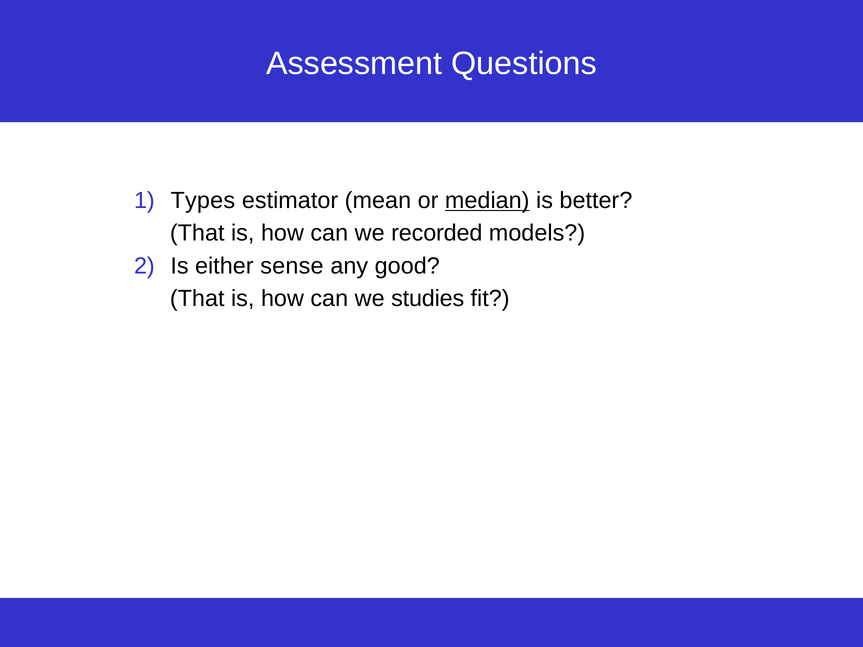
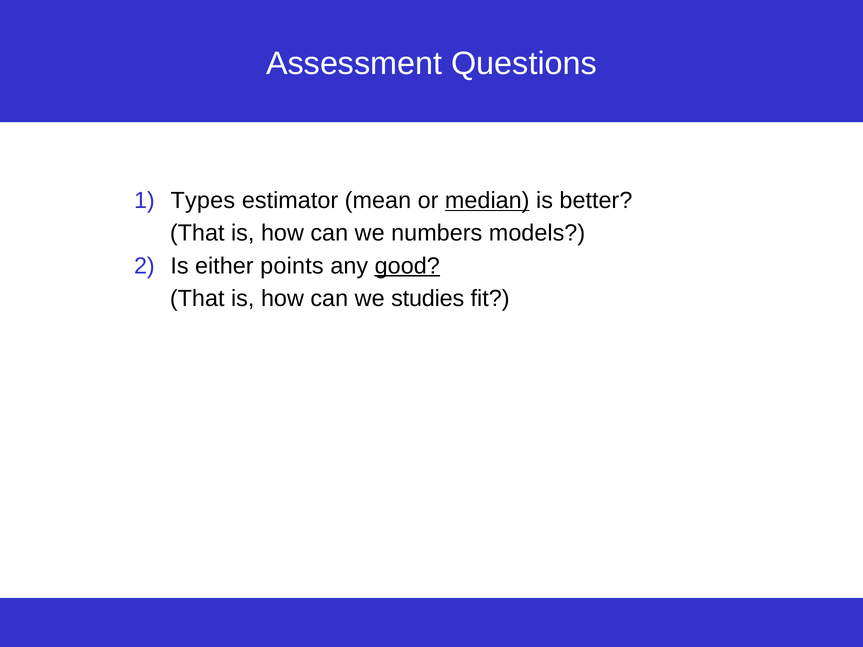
recorded: recorded -> numbers (437, 233)
sense: sense -> points (292, 266)
good underline: none -> present (407, 266)
